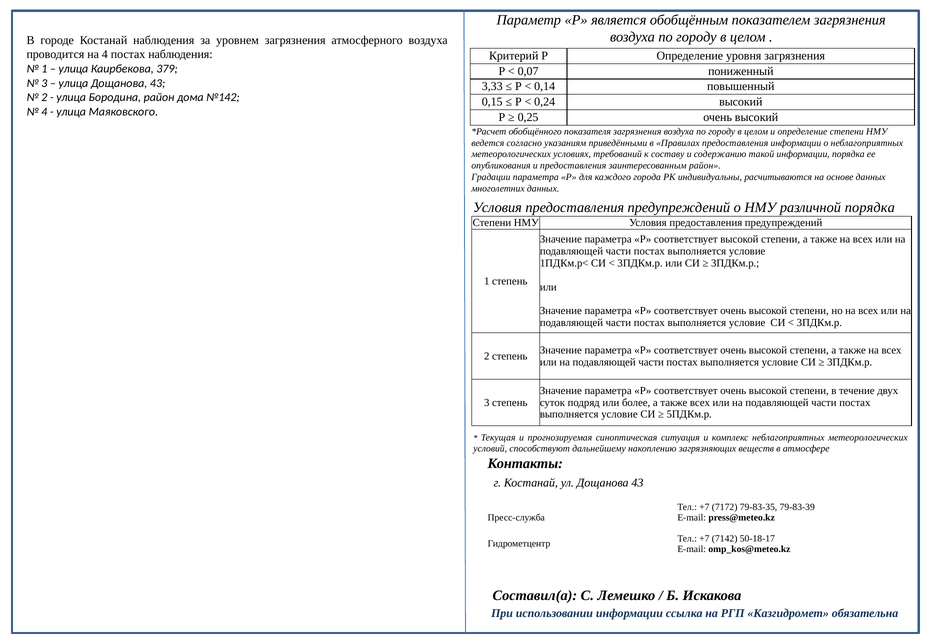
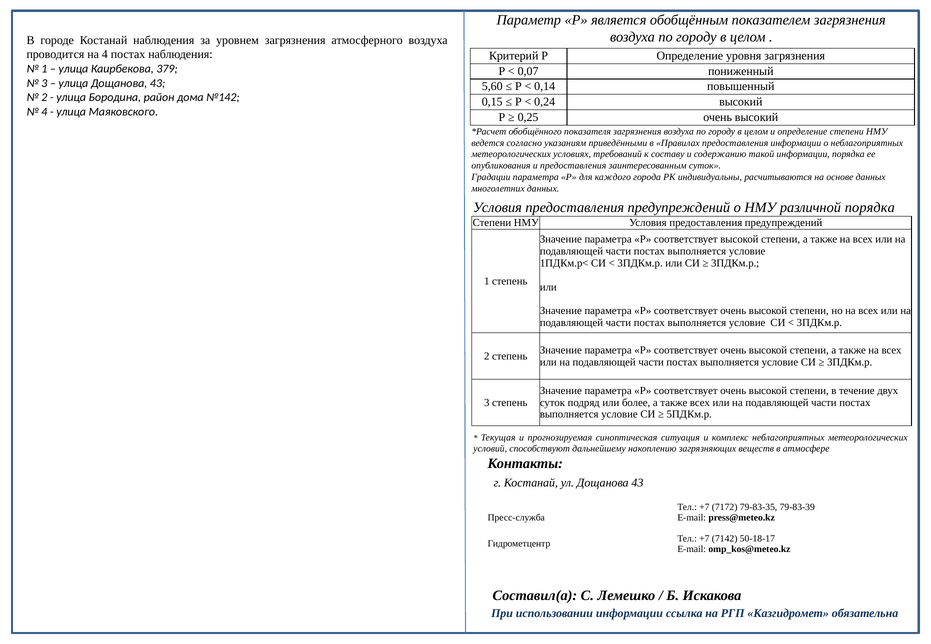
3,33: 3,33 -> 5,60 (492, 87)
заинтересованным район: район -> суток (705, 166)
